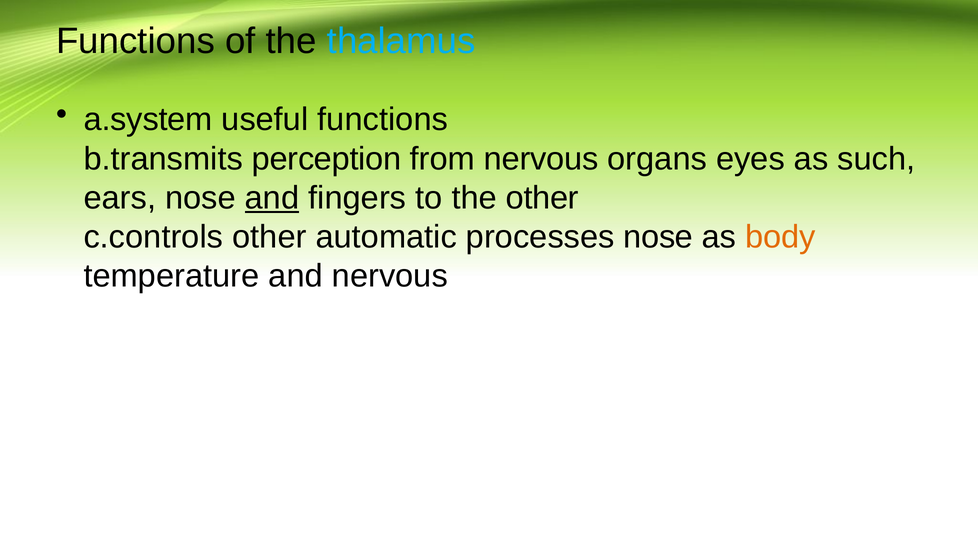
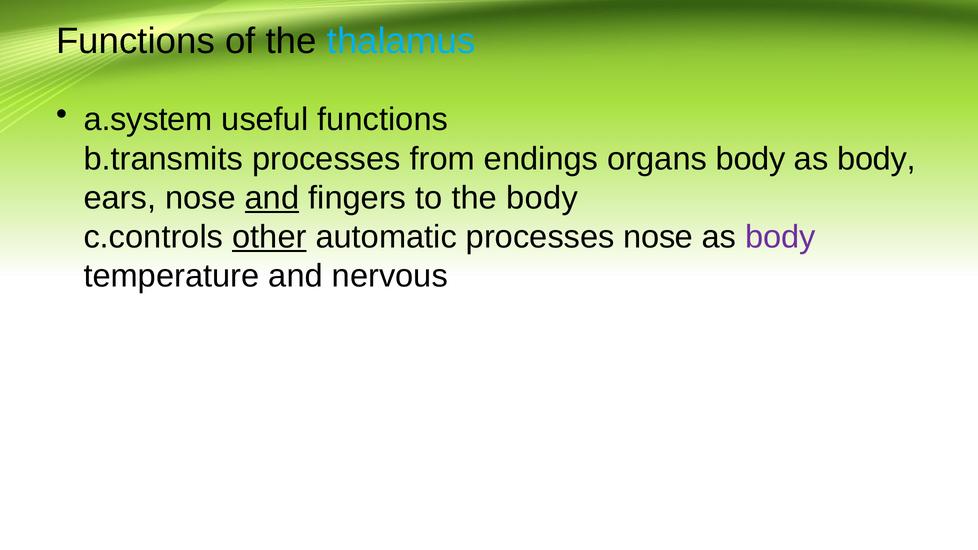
b.transmits perception: perception -> processes (326, 159)
from nervous: nervous -> endings (541, 159)
organs eyes: eyes -> body (751, 159)
such: such -> body (877, 159)
the other: other -> body (542, 198)
other underline: none -> present (269, 237)
body colour: orange -> purple (780, 237)
